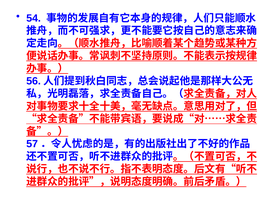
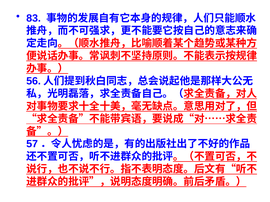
54: 54 -> 83 (34, 18)
